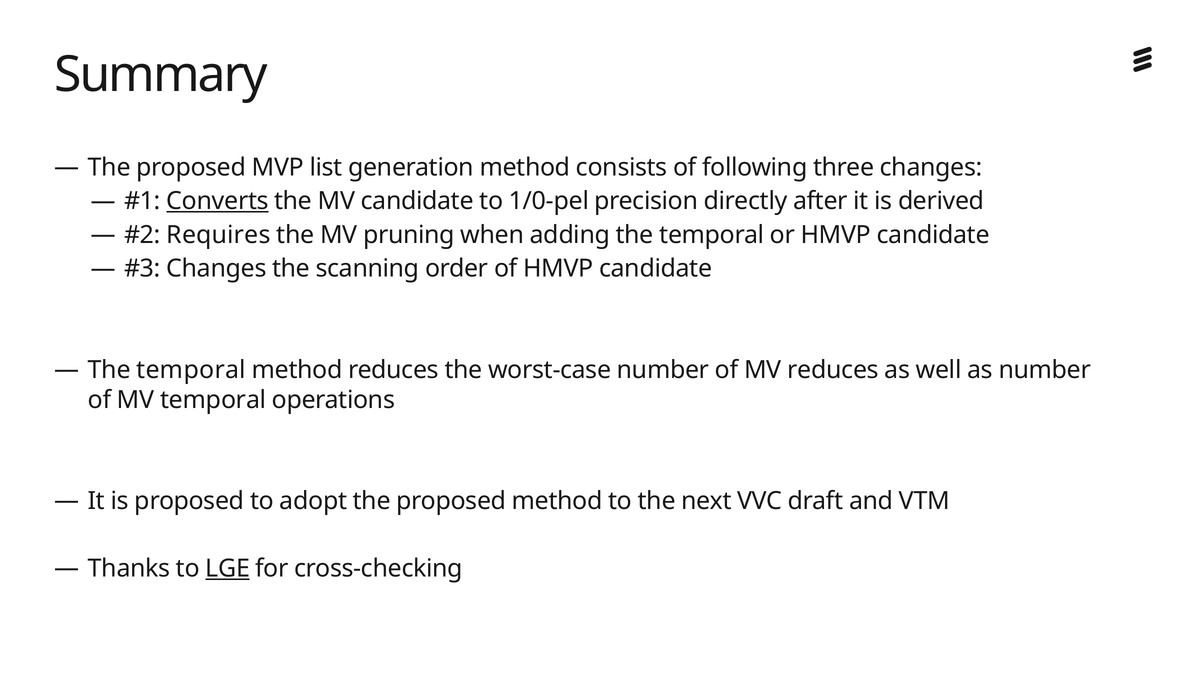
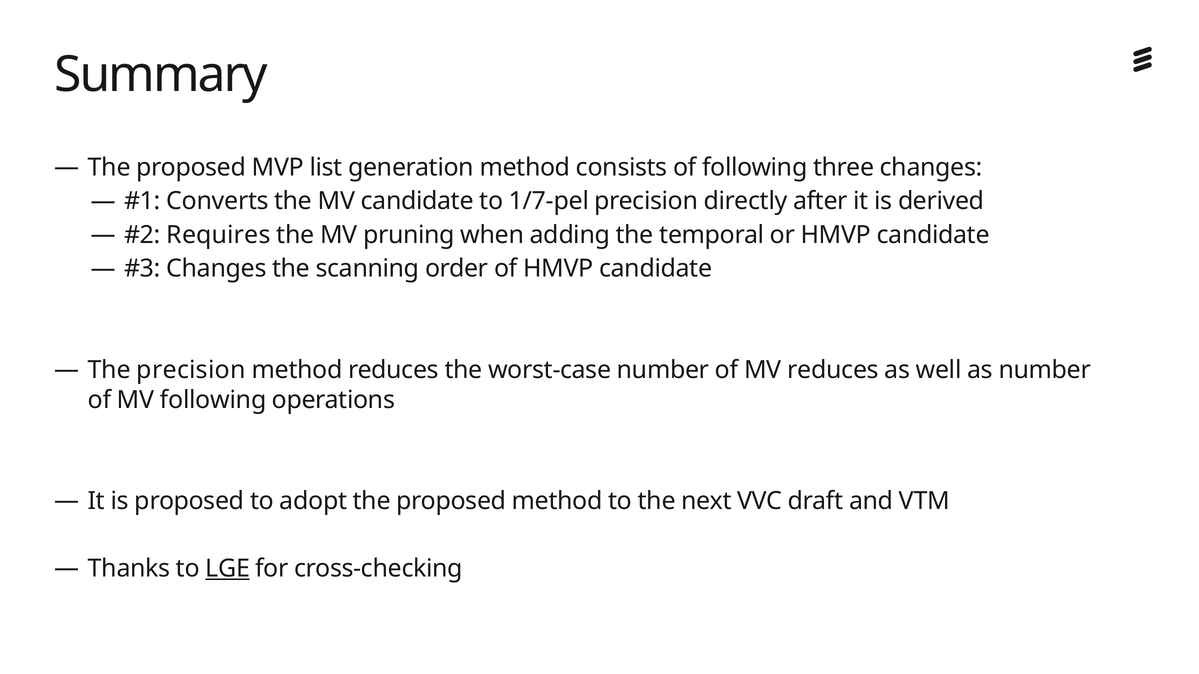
Converts underline: present -> none (217, 201)
1/0-pel: 1/0-pel -> 1/7-pel (549, 201)
temporal: temporal -> precision (191, 370)
MV temporal: temporal -> following (213, 400)
